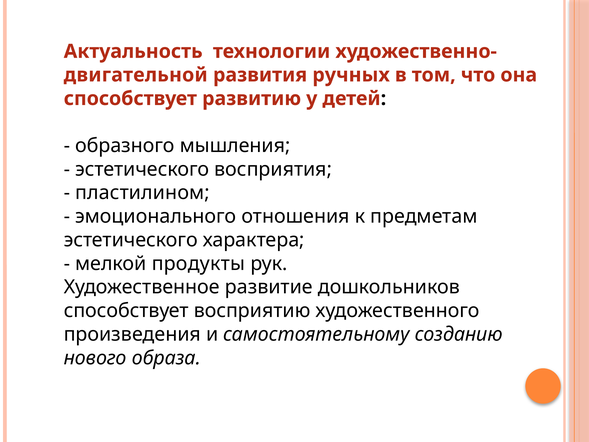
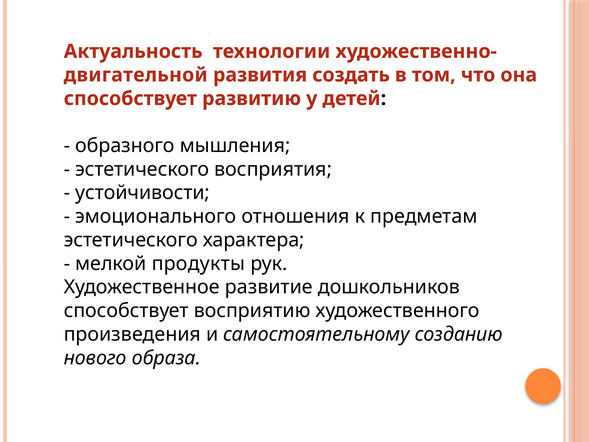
ручных: ручных -> создать (351, 75)
пластилином: пластилином -> устойчивости (143, 193)
